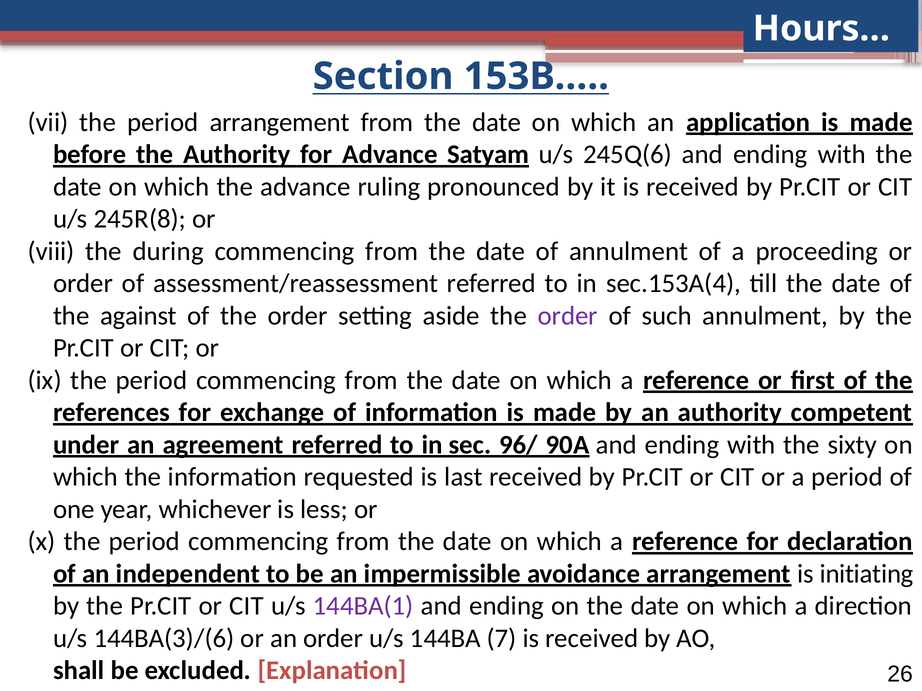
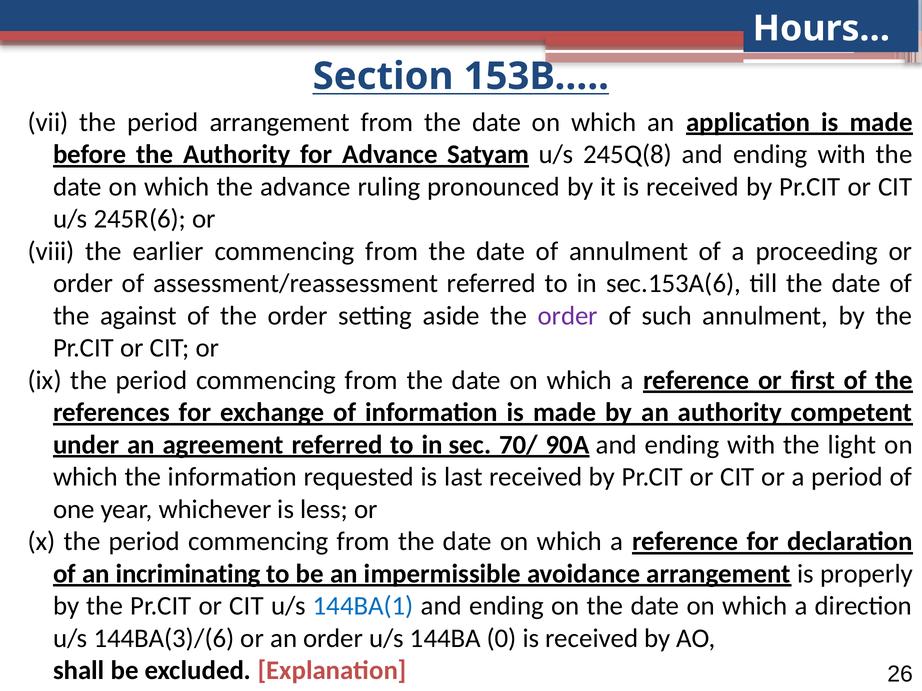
245Q(6: 245Q(6 -> 245Q(8 (628, 155)
245R(8: 245R(8 -> 245R(6 (140, 219)
during: during -> earlier (168, 251)
sec.153A(4: sec.153A(4 -> sec.153A(6 (674, 284)
96/: 96/ -> 70/ (519, 445)
sixty: sixty -> light (852, 445)
independent: independent -> incriminating (188, 574)
initiating: initiating -> properly (866, 574)
144BA(1 colour: purple -> blue (363, 606)
7: 7 -> 0 (502, 639)
